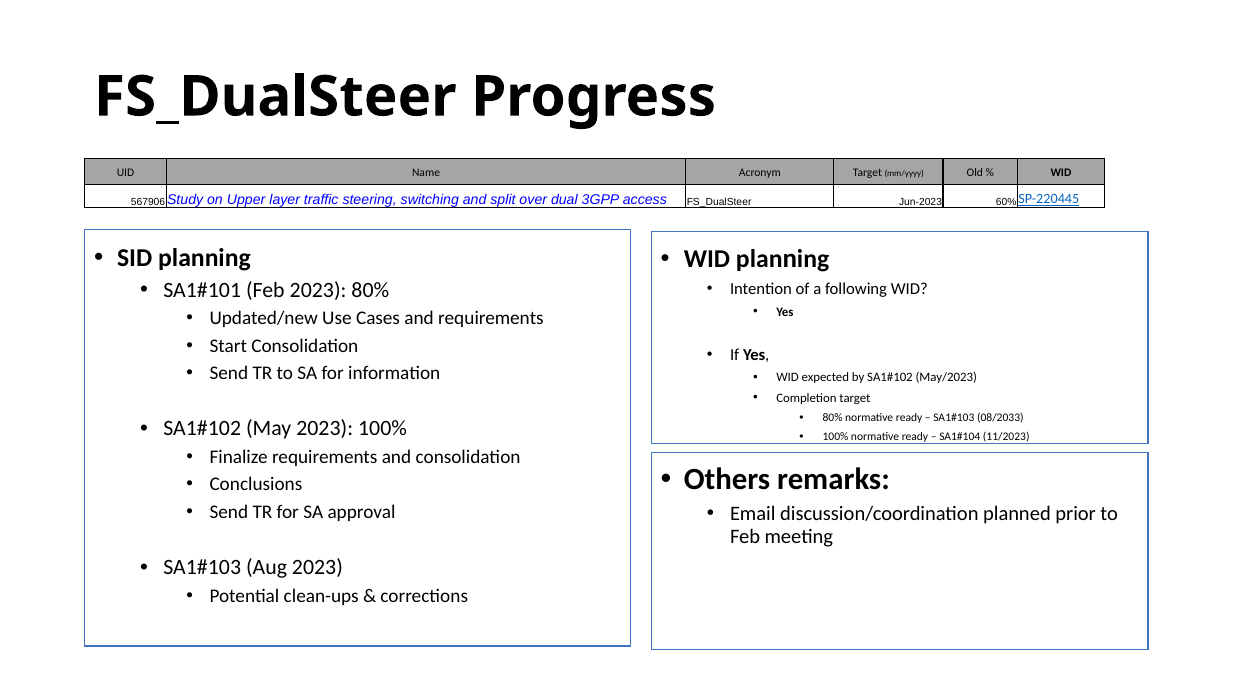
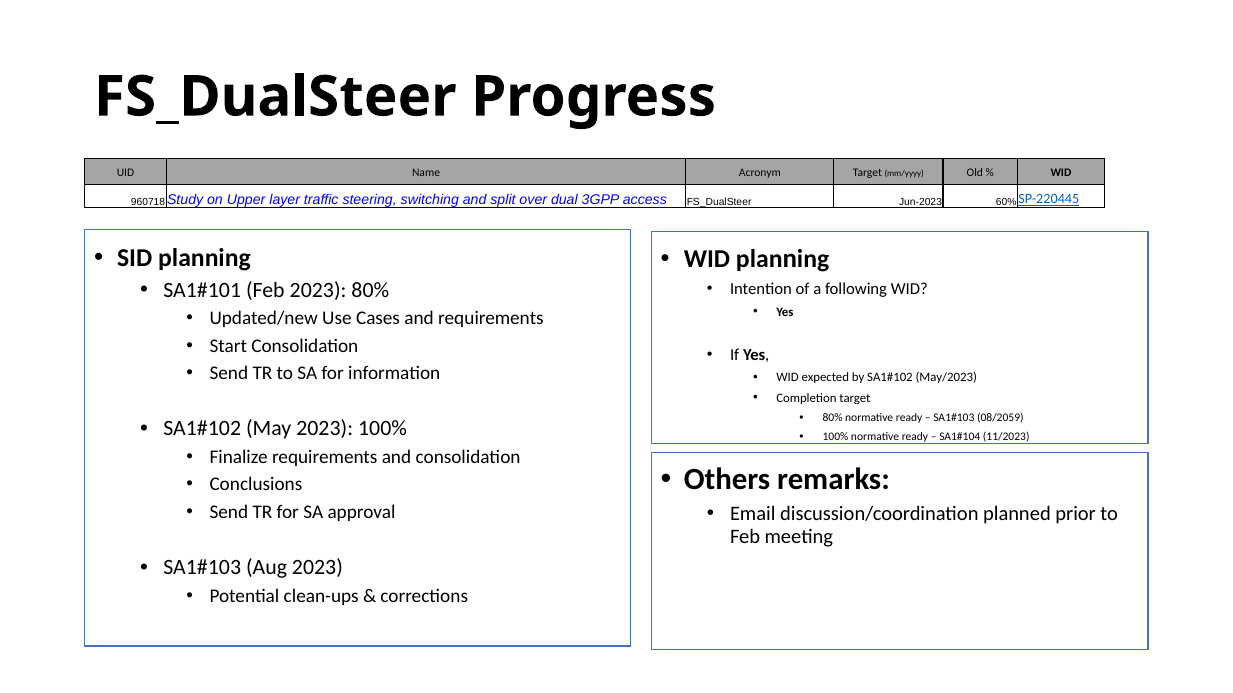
567906: 567906 -> 960718 (148, 202)
08/2033: 08/2033 -> 08/2059 (1000, 418)
